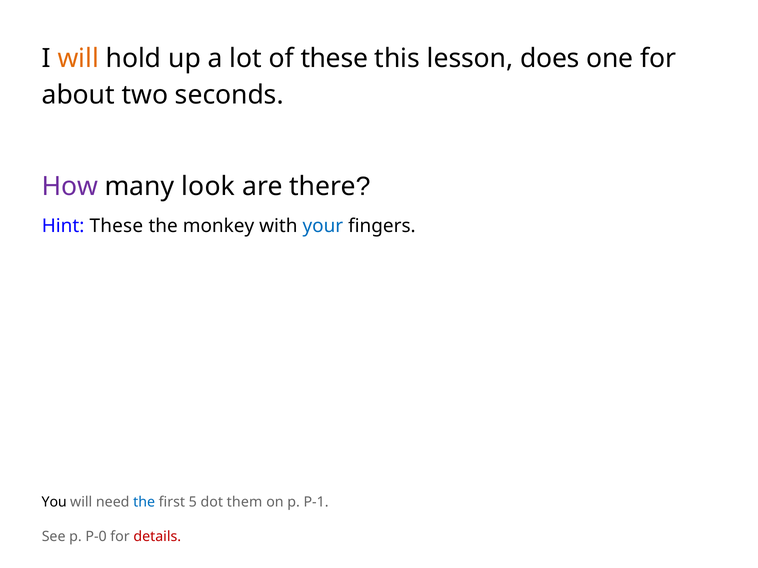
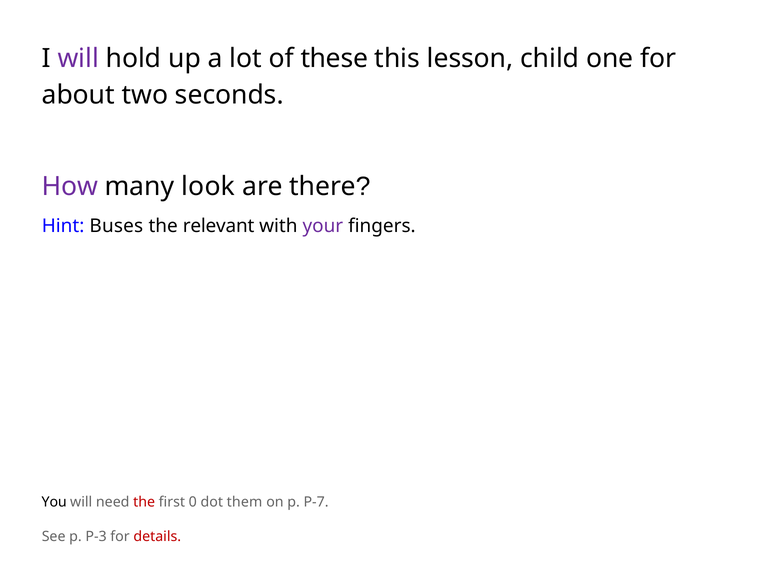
will colour: orange -> purple (78, 59)
does: does -> child (550, 59)
Hint These: These -> Buses (116, 226)
monkey: monkey -> relevant (219, 226)
your colour: blue -> purple (323, 226)
the colour: blue -> red (144, 503)
5: 5 -> 0 (193, 503)
P-1: P-1 -> P-7 (316, 503)
P-0: P-0 -> P-3 (96, 537)
